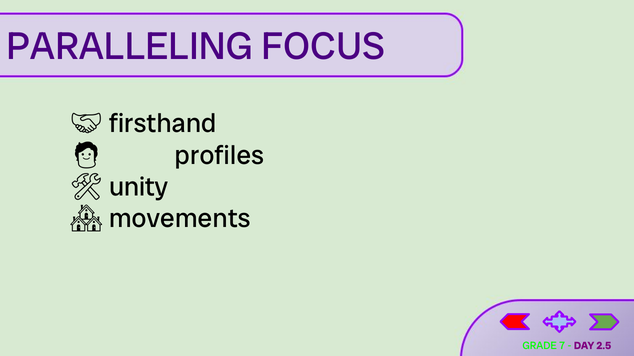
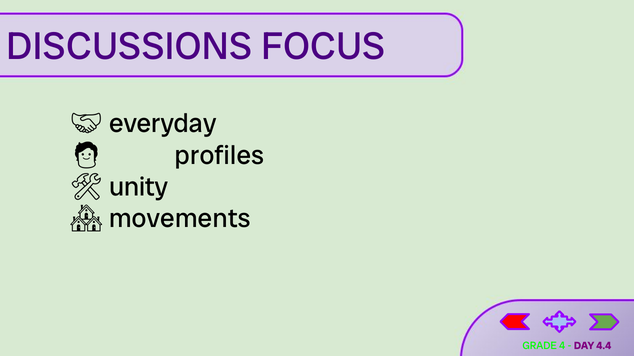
PARALLELING: PARALLELING -> DISCUSSIONS (129, 47)
firsthand: firsthand -> everyday (163, 124)
7: 7 -> 4 (562, 346)
2.5: 2.5 -> 4.4 (604, 346)
